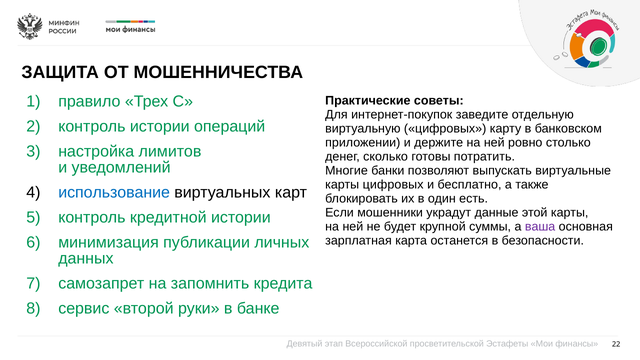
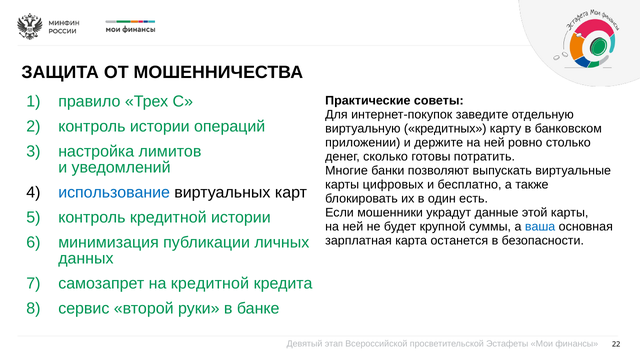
виртуальную цифровых: цифровых -> кредитных (445, 129)
ваша colour: purple -> blue (540, 227)
на запомнить: запомнить -> кредитной (210, 284)
